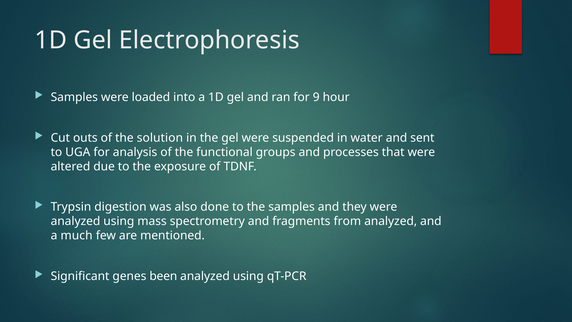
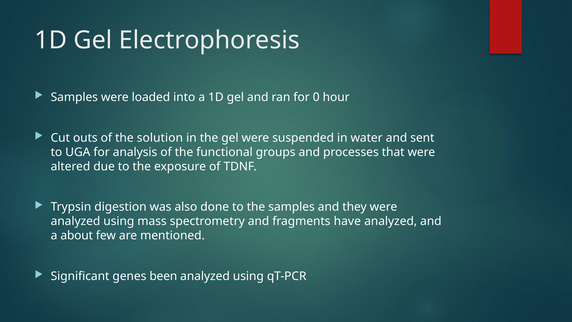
9: 9 -> 0 (316, 97)
from: from -> have (347, 221)
much: much -> about (77, 236)
